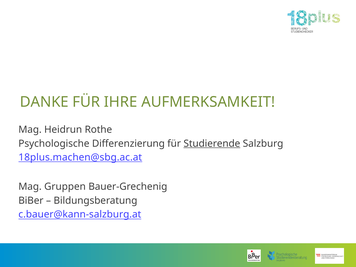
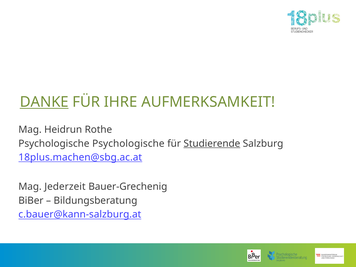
DANKE underline: none -> present (44, 102)
Psychologische Differenzierung: Differenzierung -> Psychologische (128, 144)
Gruppen: Gruppen -> Jederzeit (65, 187)
